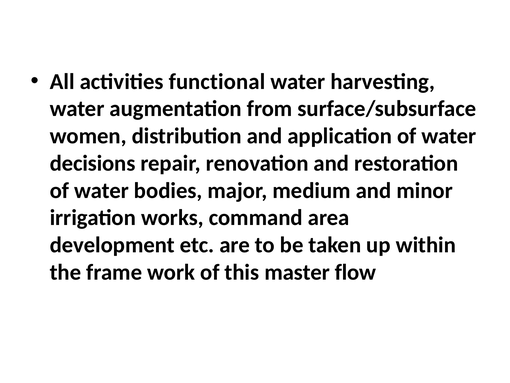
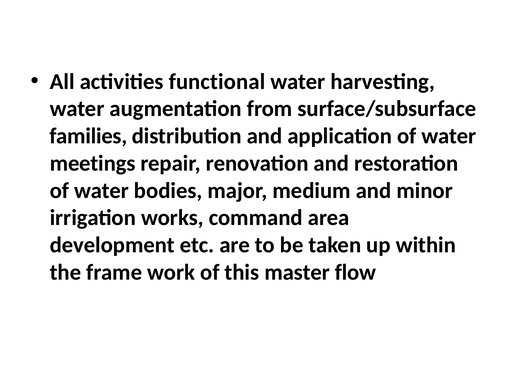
women: women -> families (88, 136)
decisions: decisions -> meetings (93, 163)
